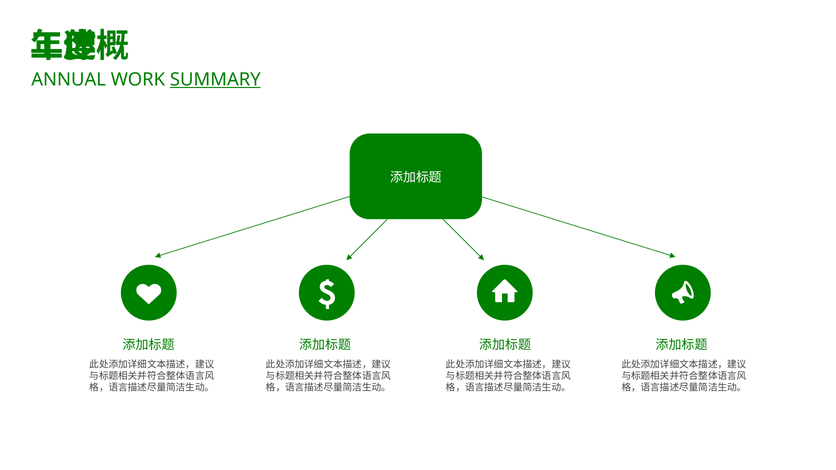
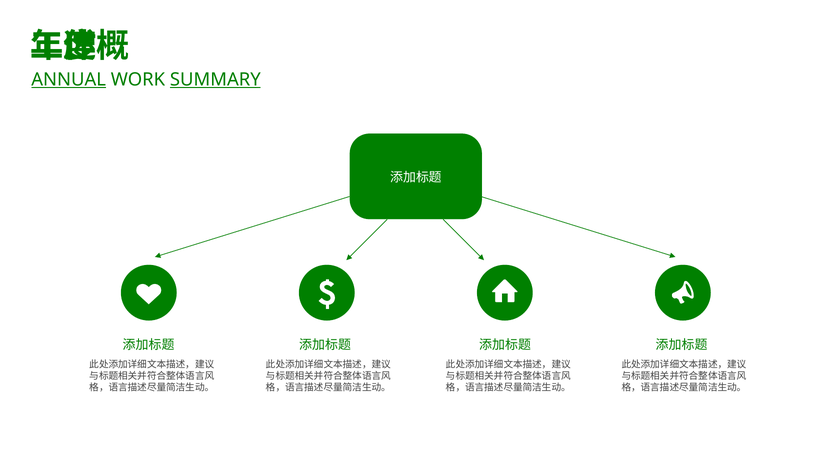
ANNUAL underline: none -> present (69, 80)
